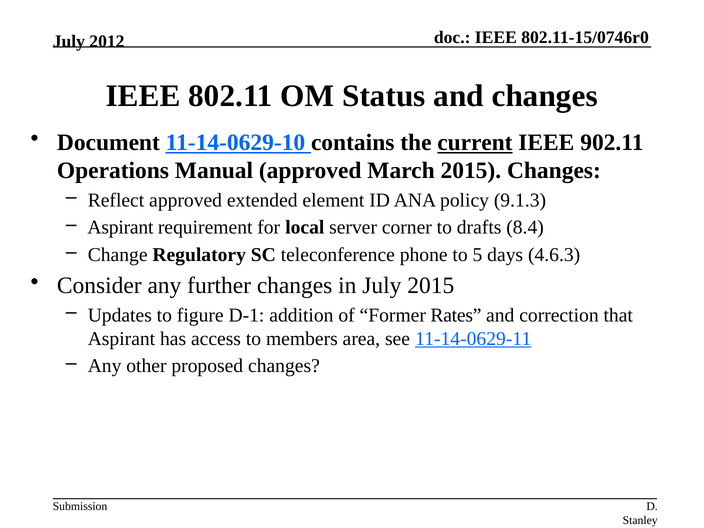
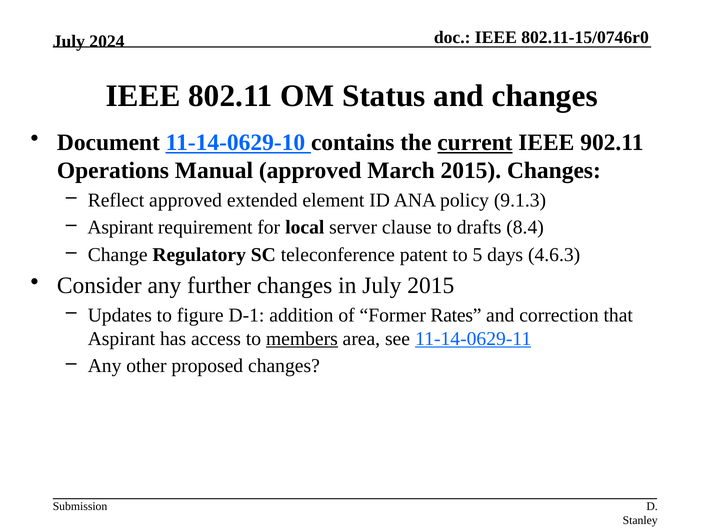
2012: 2012 -> 2024 (107, 41)
corner: corner -> clause (407, 227)
phone: phone -> patent (424, 255)
members underline: none -> present (302, 339)
